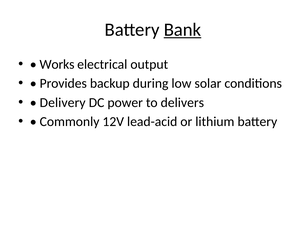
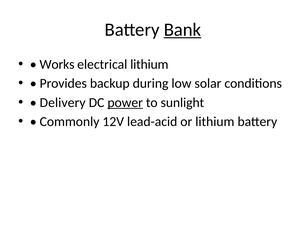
electrical output: output -> lithium (149, 64)
power underline: none -> present (125, 102)
delivers: delivers -> sunlight (182, 102)
